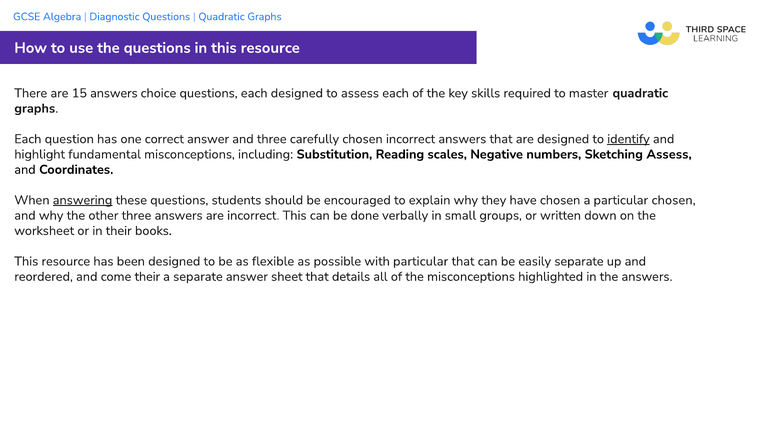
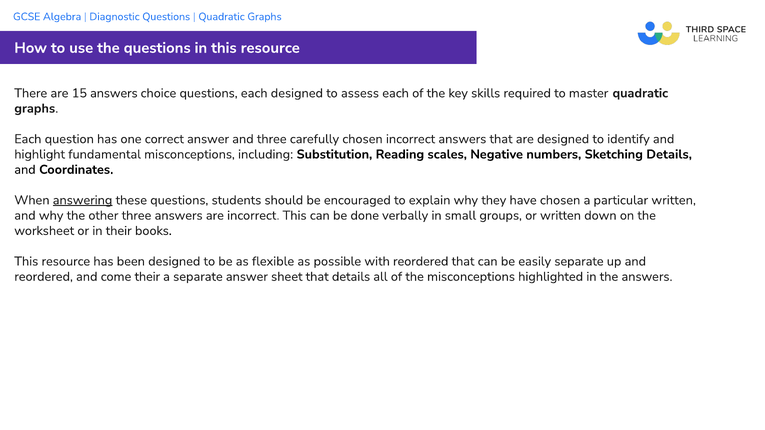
identify underline: present -> none (628, 139)
Sketching Assess: Assess -> Details (669, 154)
particular chosen: chosen -> written (674, 200)
with particular: particular -> reordered (421, 261)
